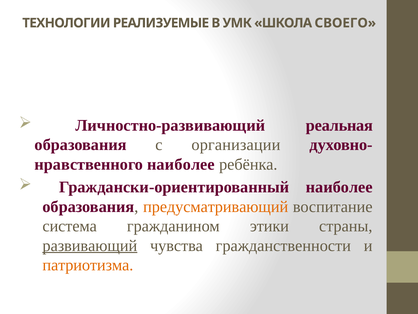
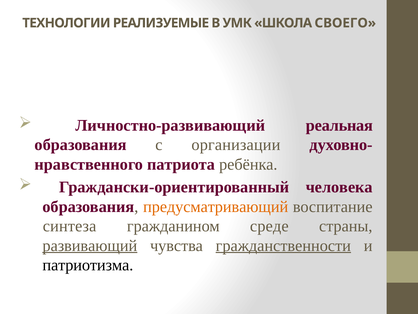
наиболее: наиболее -> патриота (181, 164)
Граждански-ориентированный наиболее: наиболее -> человека (339, 187)
система: система -> синтеза (70, 226)
этики: этики -> среде (269, 226)
гражданственности underline: none -> present (283, 245)
патриотизма colour: orange -> black (88, 265)
